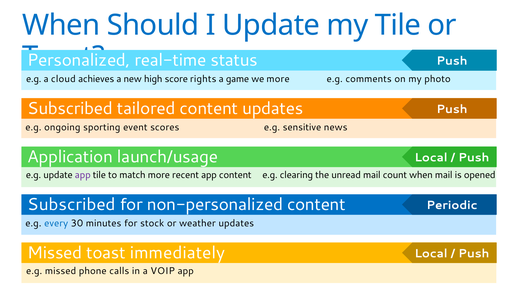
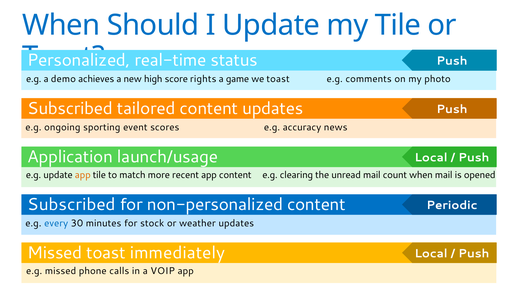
cloud: cloud -> demo (63, 79)
we more: more -> toast (278, 79)
sensitive: sensitive -> accuracy (302, 127)
app colour: purple -> orange (83, 175)
